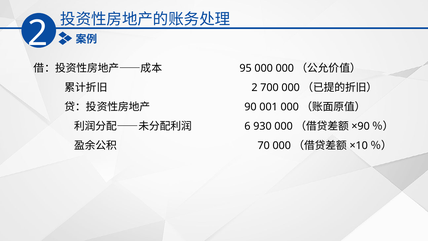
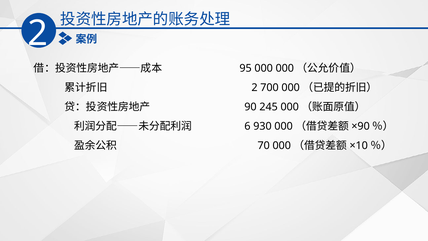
001: 001 -> 245 (269, 107)
